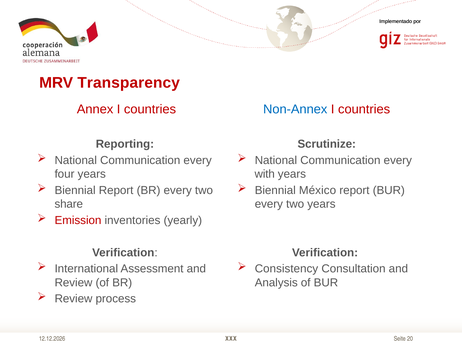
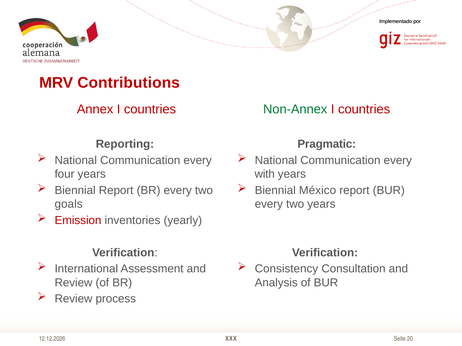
Transparency: Transparency -> Contributions (129, 83)
Non-Annex colour: blue -> green (295, 110)
Scrutinize: Scrutinize -> Pragmatic (327, 144)
share: share -> goals (69, 204)
